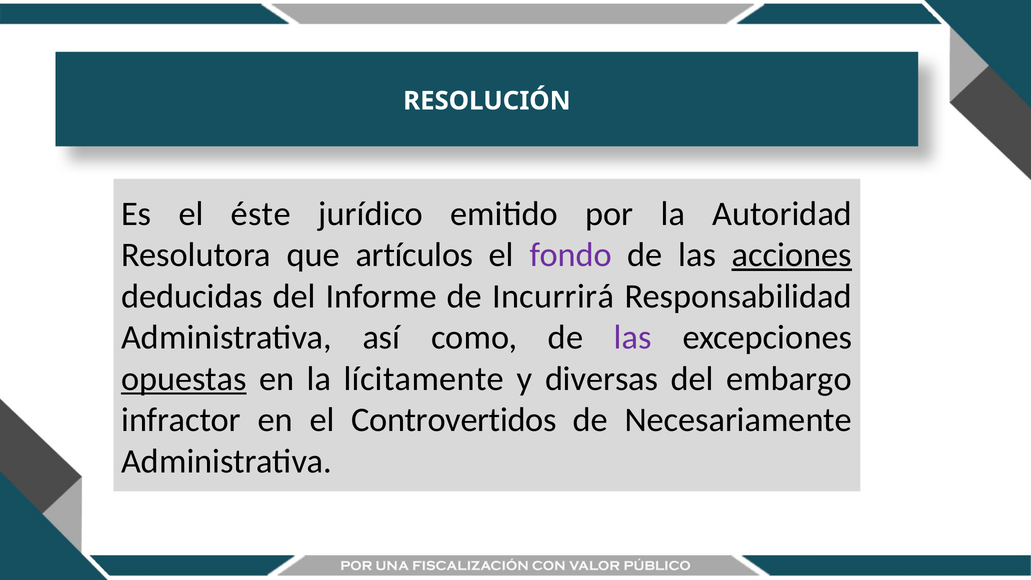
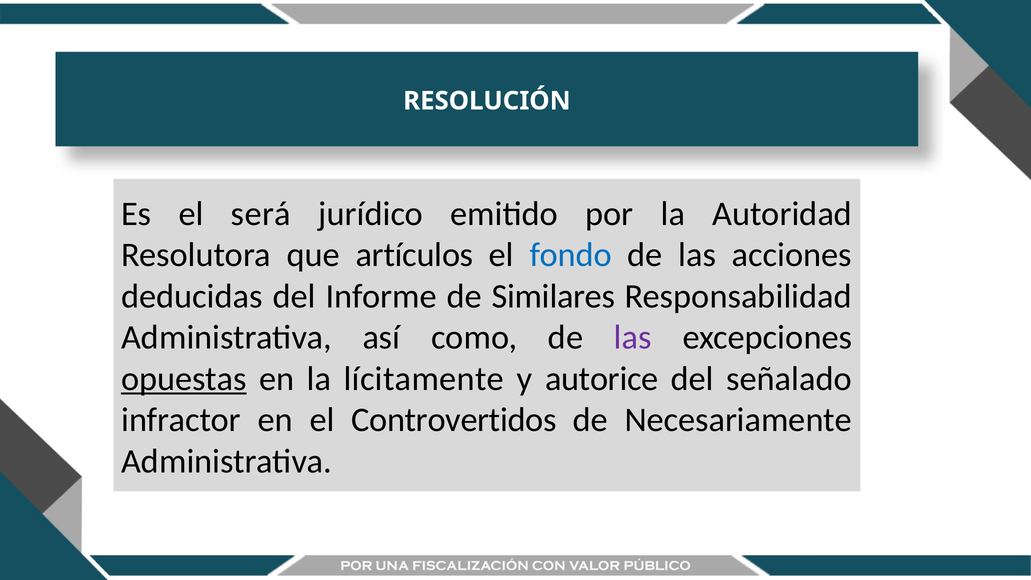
éste: éste -> será (261, 214)
fondo colour: purple -> blue (571, 255)
acciones underline: present -> none (792, 255)
Incurrirá: Incurrirá -> Similares (553, 296)
diversas: diversas -> autorice (602, 379)
embargo: embargo -> señalado (789, 379)
